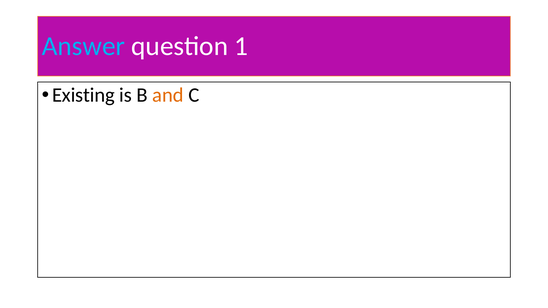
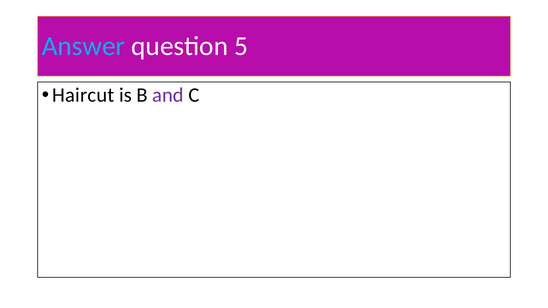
1: 1 -> 5 (241, 46)
Existing: Existing -> Haircut (83, 95)
and colour: orange -> purple (168, 95)
